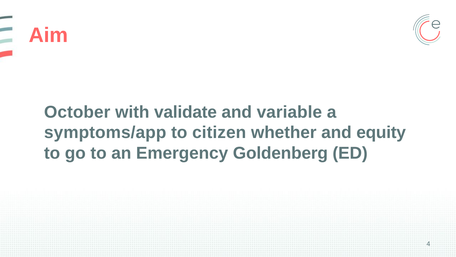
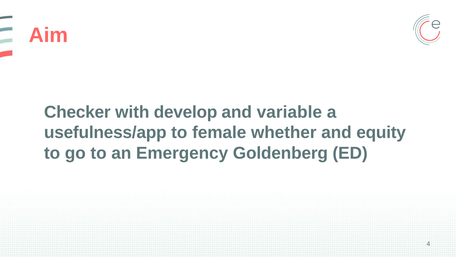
October: October -> Checker (77, 112)
validate: validate -> develop (186, 112)
symptoms/app: symptoms/app -> usefulness/app (105, 132)
citizen: citizen -> female (219, 132)
